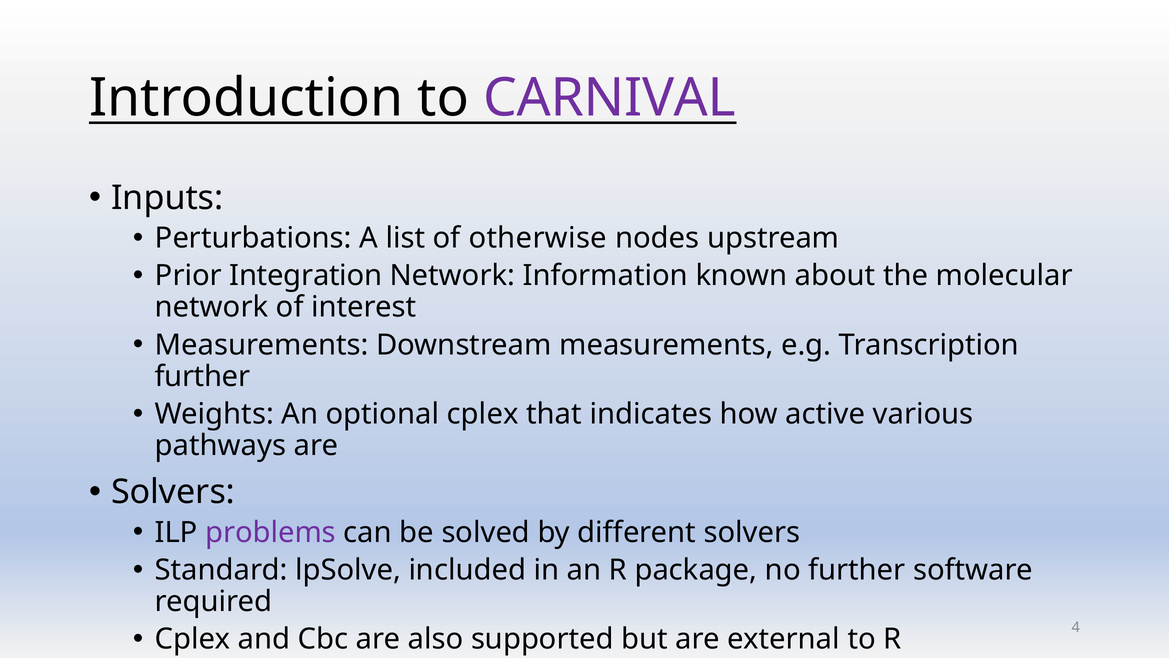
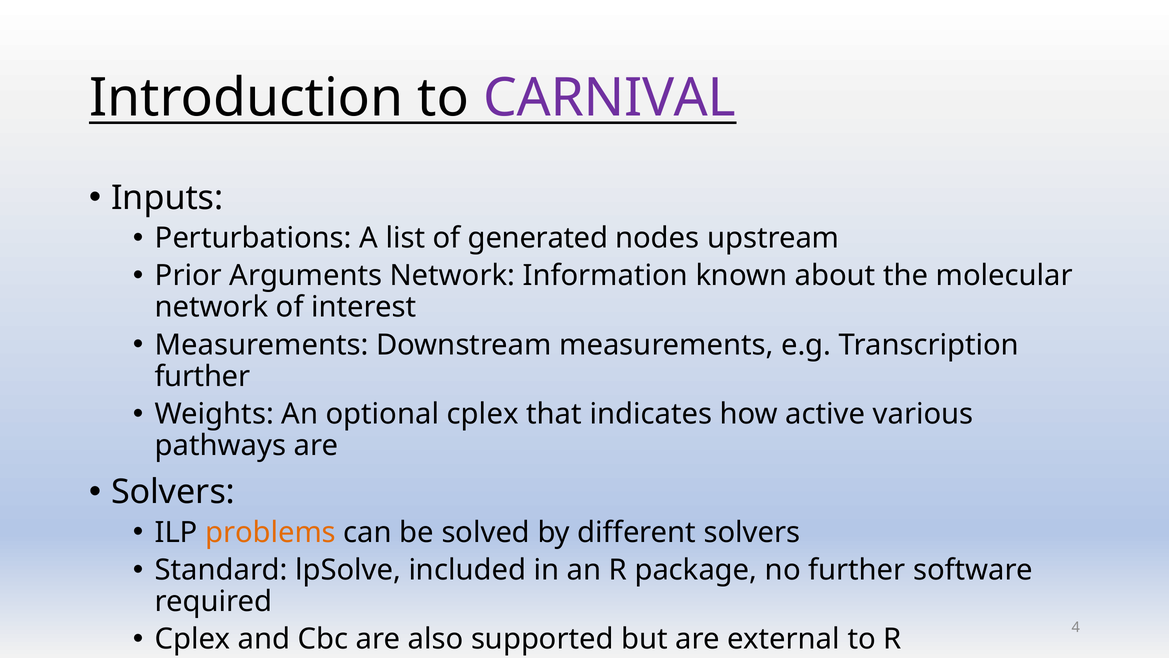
otherwise: otherwise -> generated (538, 238)
Integration: Integration -> Arguments (306, 276)
problems colour: purple -> orange (271, 532)
